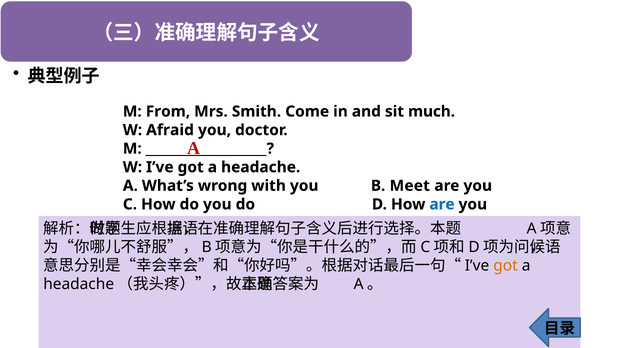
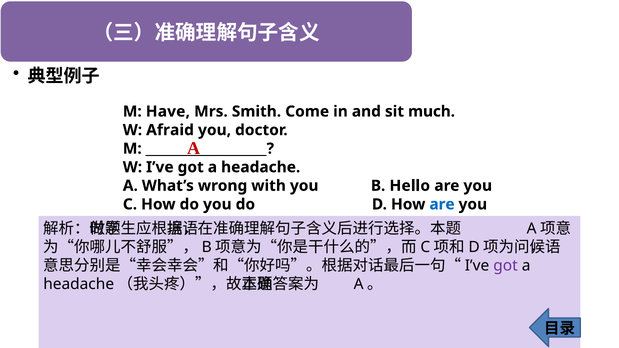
From: From -> Have (168, 112)
Meet: Meet -> Hello (410, 186)
got colour: orange -> purple (506, 266)
